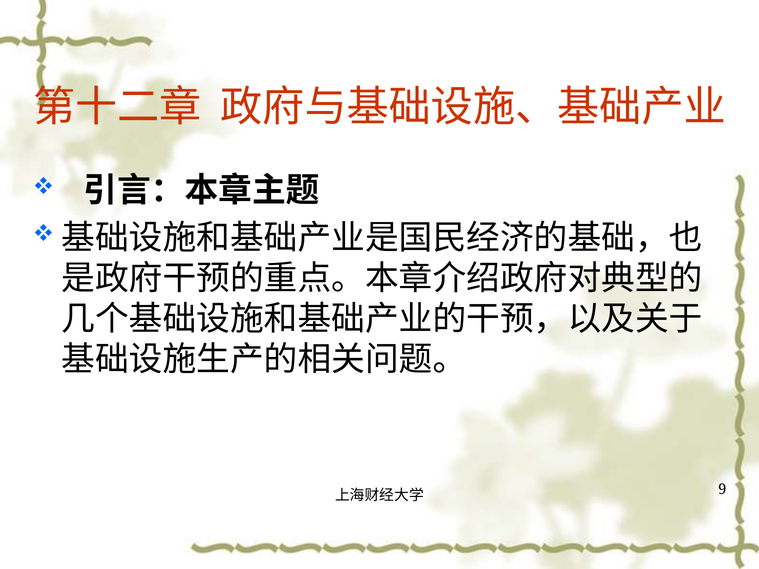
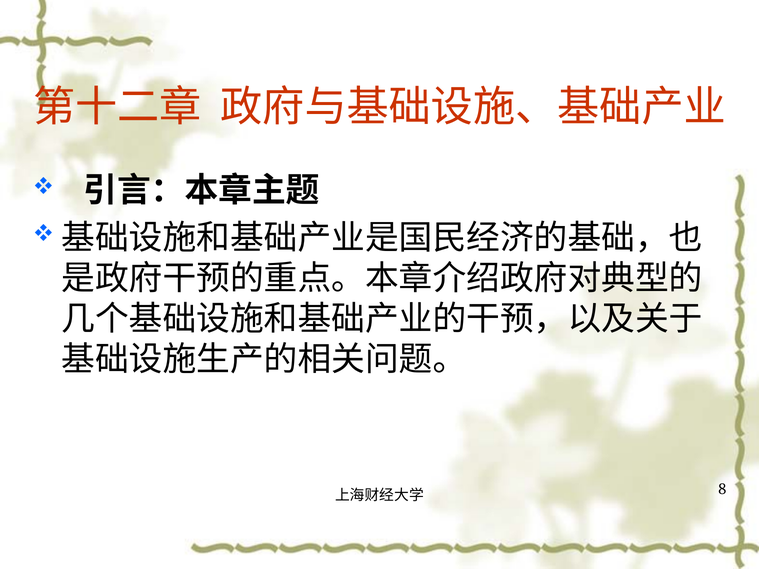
9: 9 -> 8 (722, 490)
